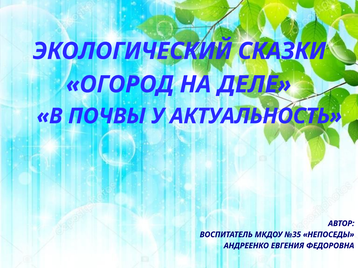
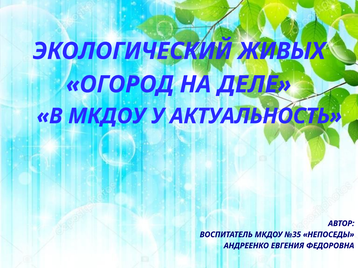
СКАЗКИ: СКАЗКИ -> ЖИВЫХ (282, 51)
В ПОЧВЫ: ПОЧВЫ -> МКДОУ (107, 116)
